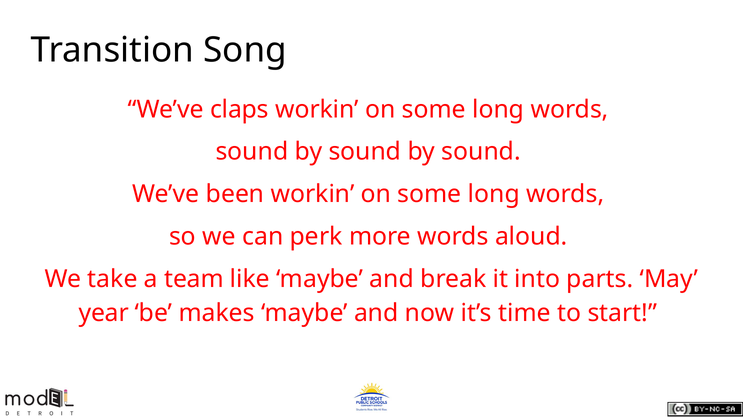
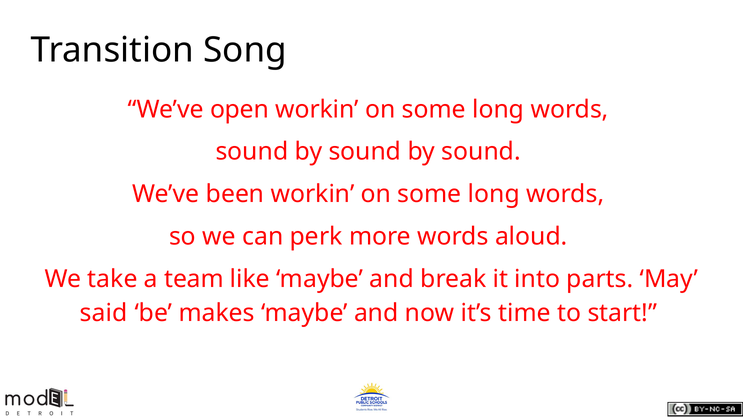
claps: claps -> open (240, 109)
year: year -> said (104, 313)
